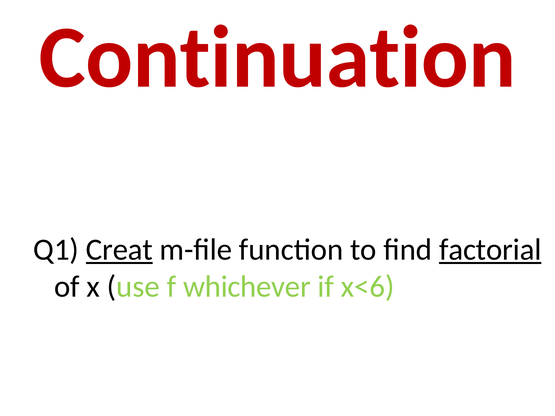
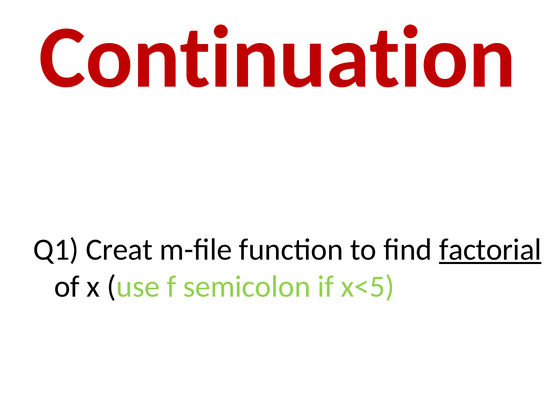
Creat underline: present -> none (119, 250)
whichever: whichever -> semicolon (247, 287)
x<6: x<6 -> x<5 (368, 287)
